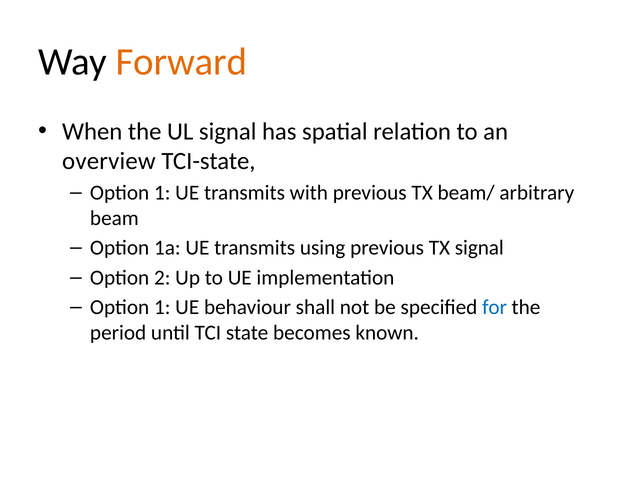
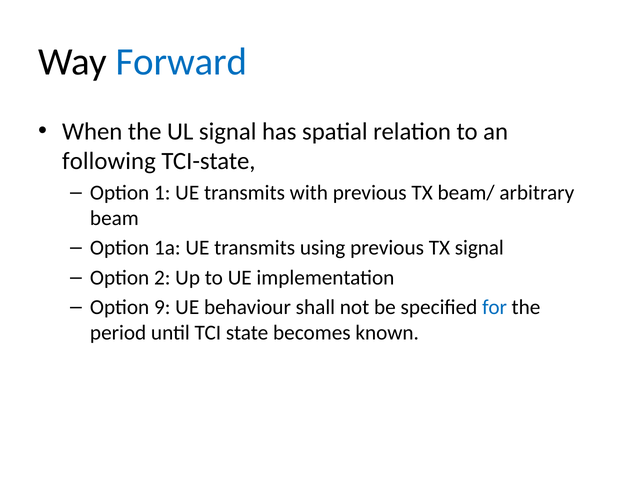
Forward colour: orange -> blue (181, 62)
overview: overview -> following (109, 161)
1: 1 -> 9 (162, 307)
